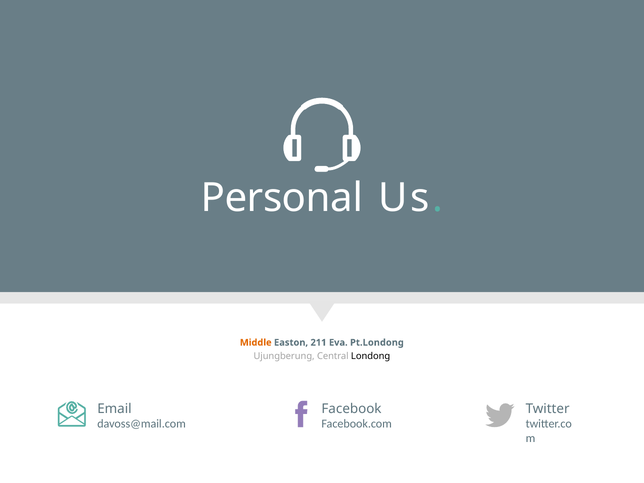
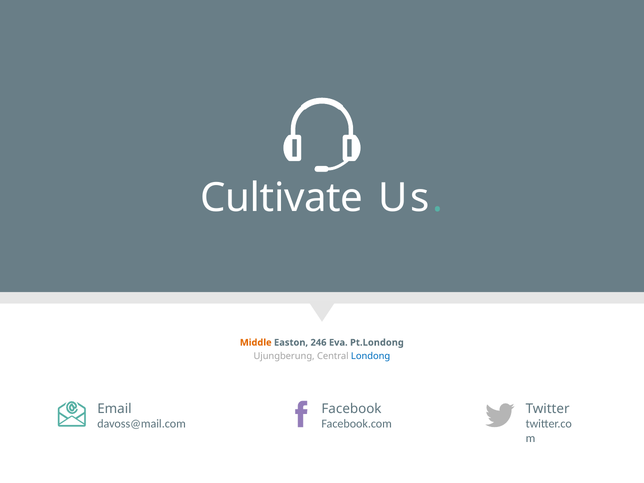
Personal: Personal -> Cultivate (282, 198)
211: 211 -> 246 (319, 343)
Londong colour: black -> blue (371, 356)
